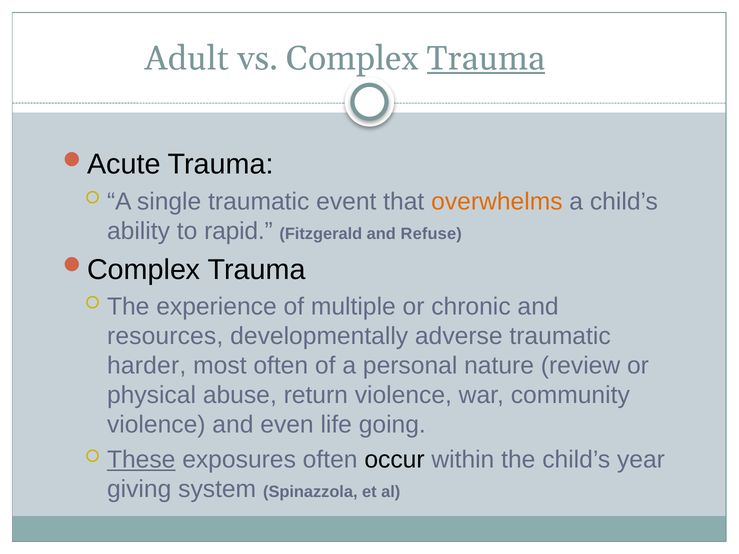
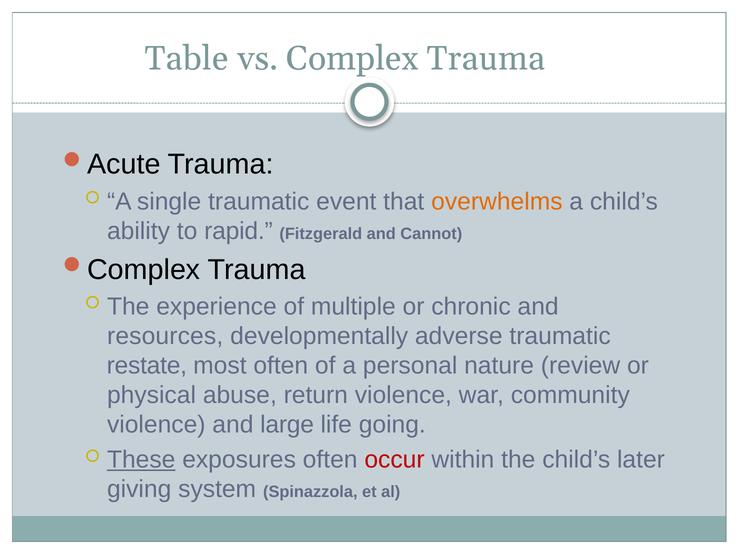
Adult: Adult -> Table (187, 58)
Trauma underline: present -> none (486, 58)
Refuse: Refuse -> Cannot (431, 234)
harder: harder -> restate (147, 366)
even: even -> large (287, 425)
occur colour: black -> red (394, 460)
year: year -> later (641, 460)
